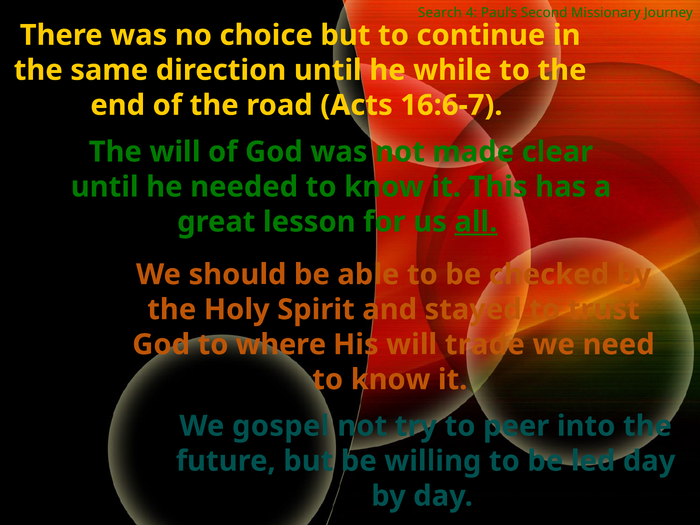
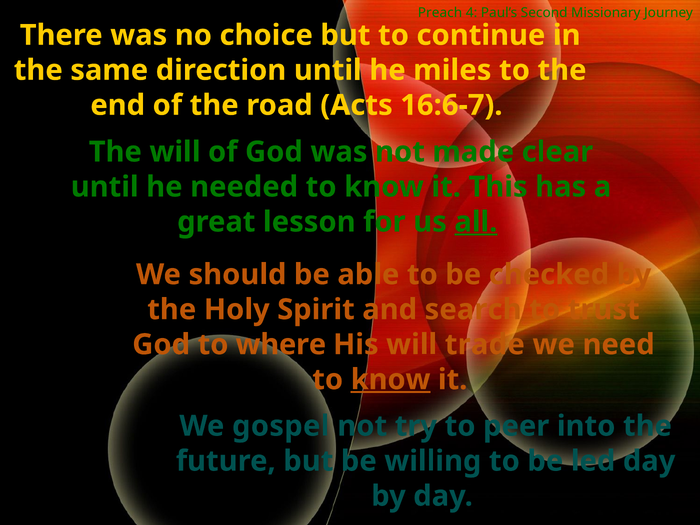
Search: Search -> Preach (440, 13)
while: while -> miles (452, 70)
stayed: stayed -> search (473, 310)
know underline: none -> present (391, 380)
